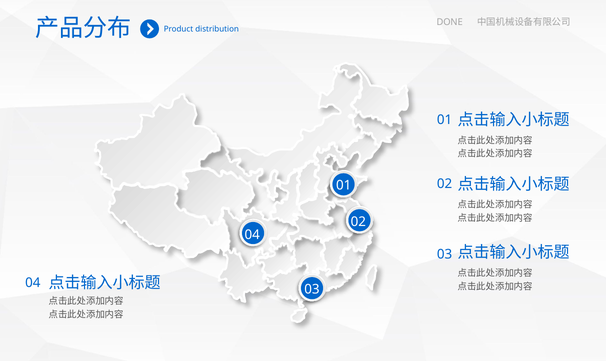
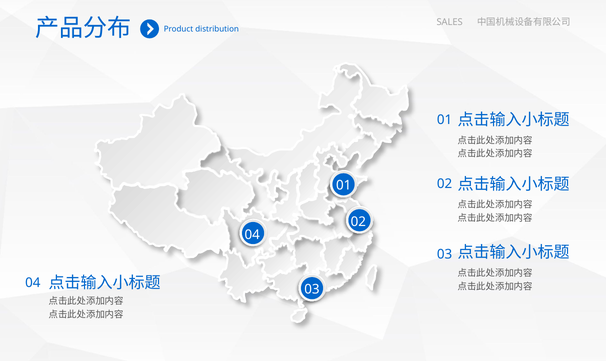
DONE: DONE -> SALES (450, 22)
